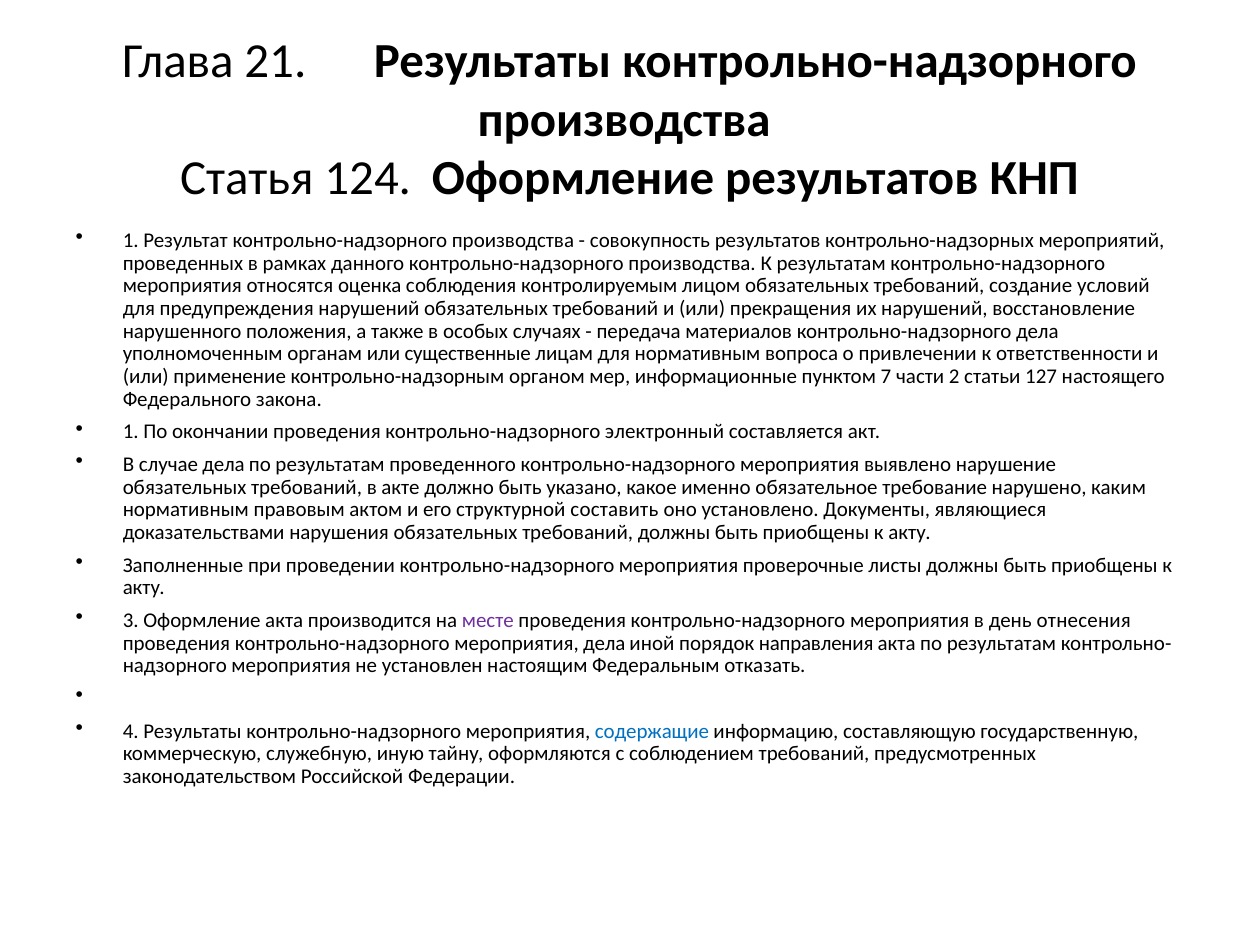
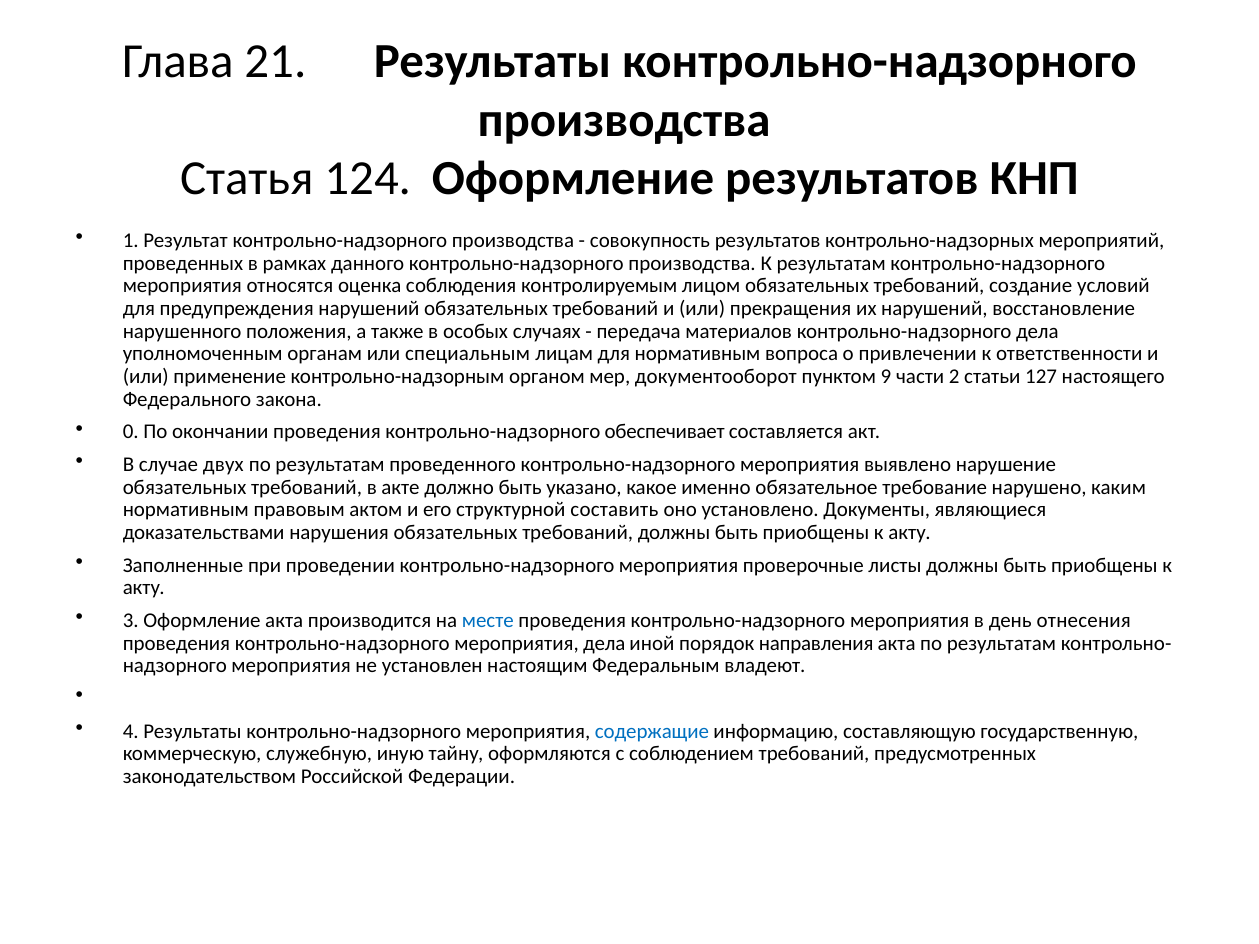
существенные: существенные -> специальным (468, 354)
информационные: информационные -> документооборот (716, 377)
7: 7 -> 9 (886, 377)
1: 1 -> 0 (131, 432)
электронный: электронный -> обеспечивает (665, 432)
случае дела: дела -> двух (223, 465)
месте colour: purple -> blue (488, 621)
отказать: отказать -> владеют (765, 666)
